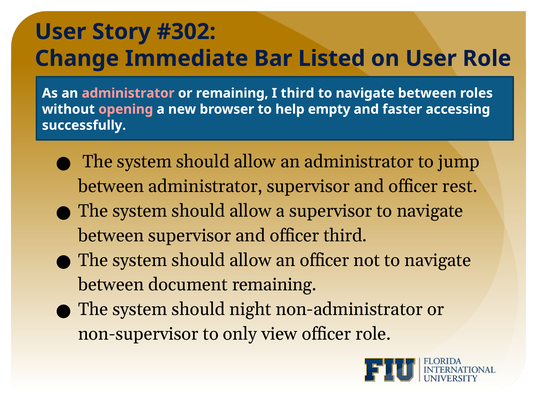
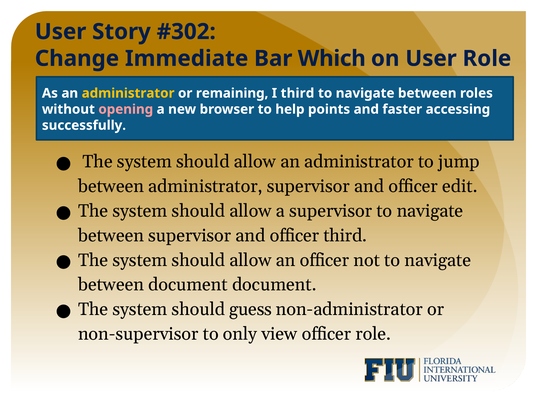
Listed: Listed -> Which (332, 59)
administrator colour: pink -> yellow (128, 93)
empty: empty -> points (329, 109)
rest: rest -> edit (460, 187)
document remaining: remaining -> document (274, 285)
night: night -> guess (251, 310)
